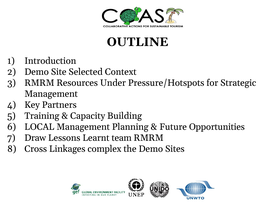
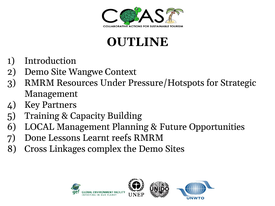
Selected: Selected -> Wangwe (86, 72)
Draw: Draw -> Done (35, 138)
team: team -> reefs (122, 138)
